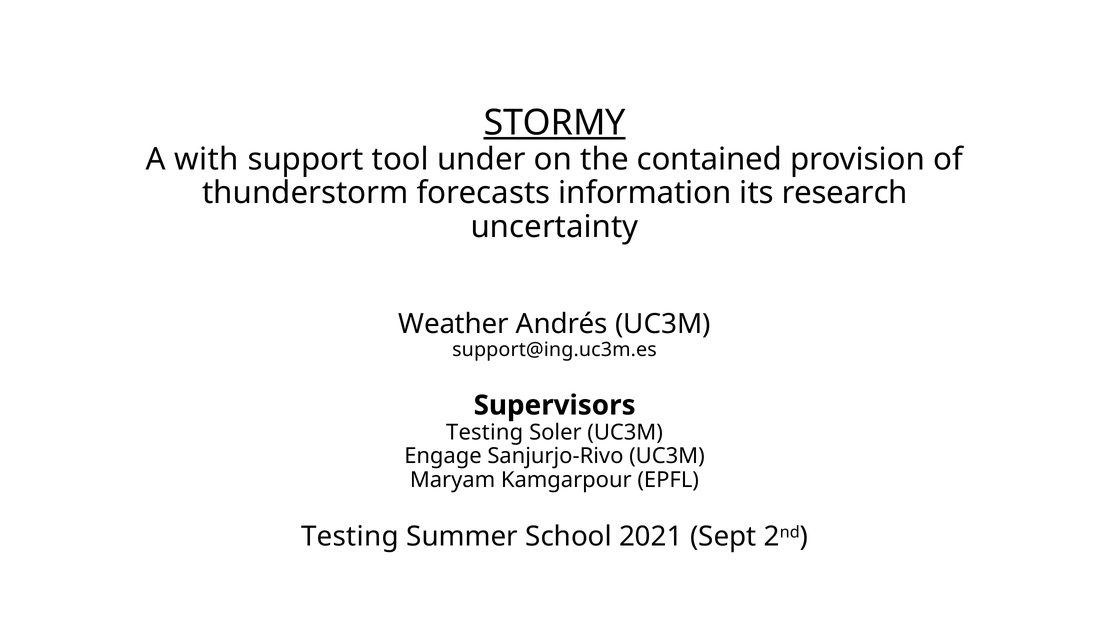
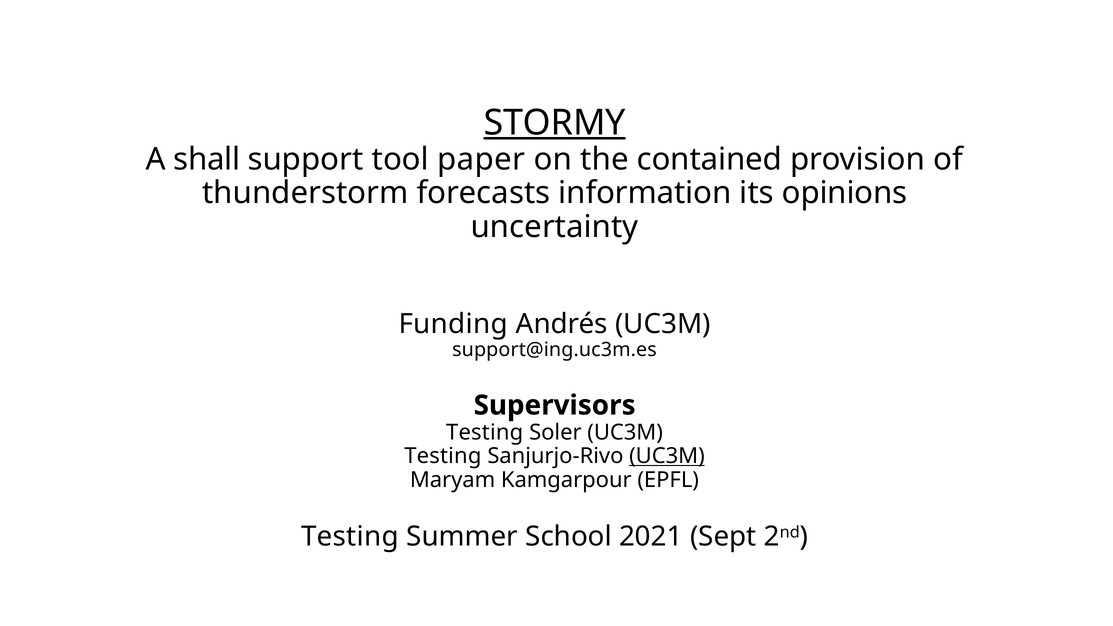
with: with -> shall (207, 159)
under: under -> paper (481, 159)
research: research -> opinions (845, 193)
Weather: Weather -> Funding (453, 324)
Engage: Engage -> Testing (443, 456)
UC3M underline: none -> present (667, 456)
